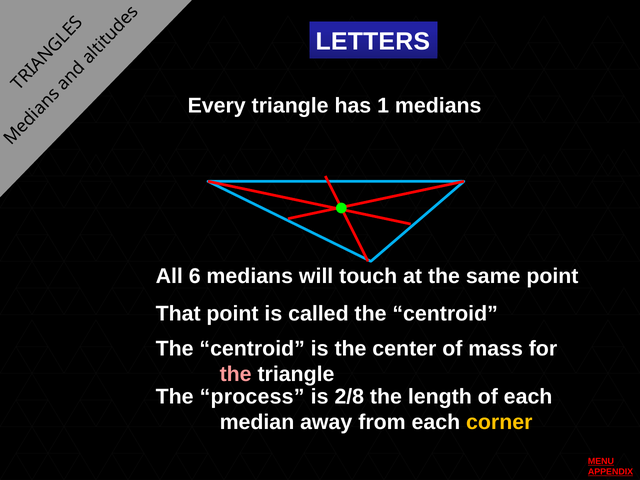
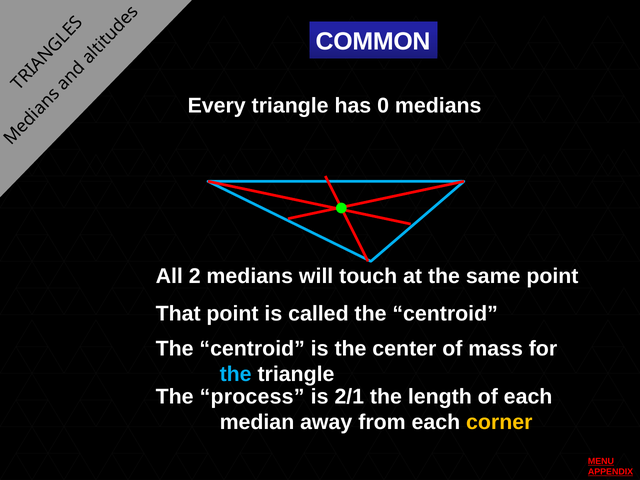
LETTERS: LETTERS -> COMMON (373, 42)
1: 1 -> 0 (383, 105)
6: 6 -> 2 (195, 276)
the colour: pink -> light blue (236, 374)
2/8: 2/8 -> 2/1 (349, 397)
